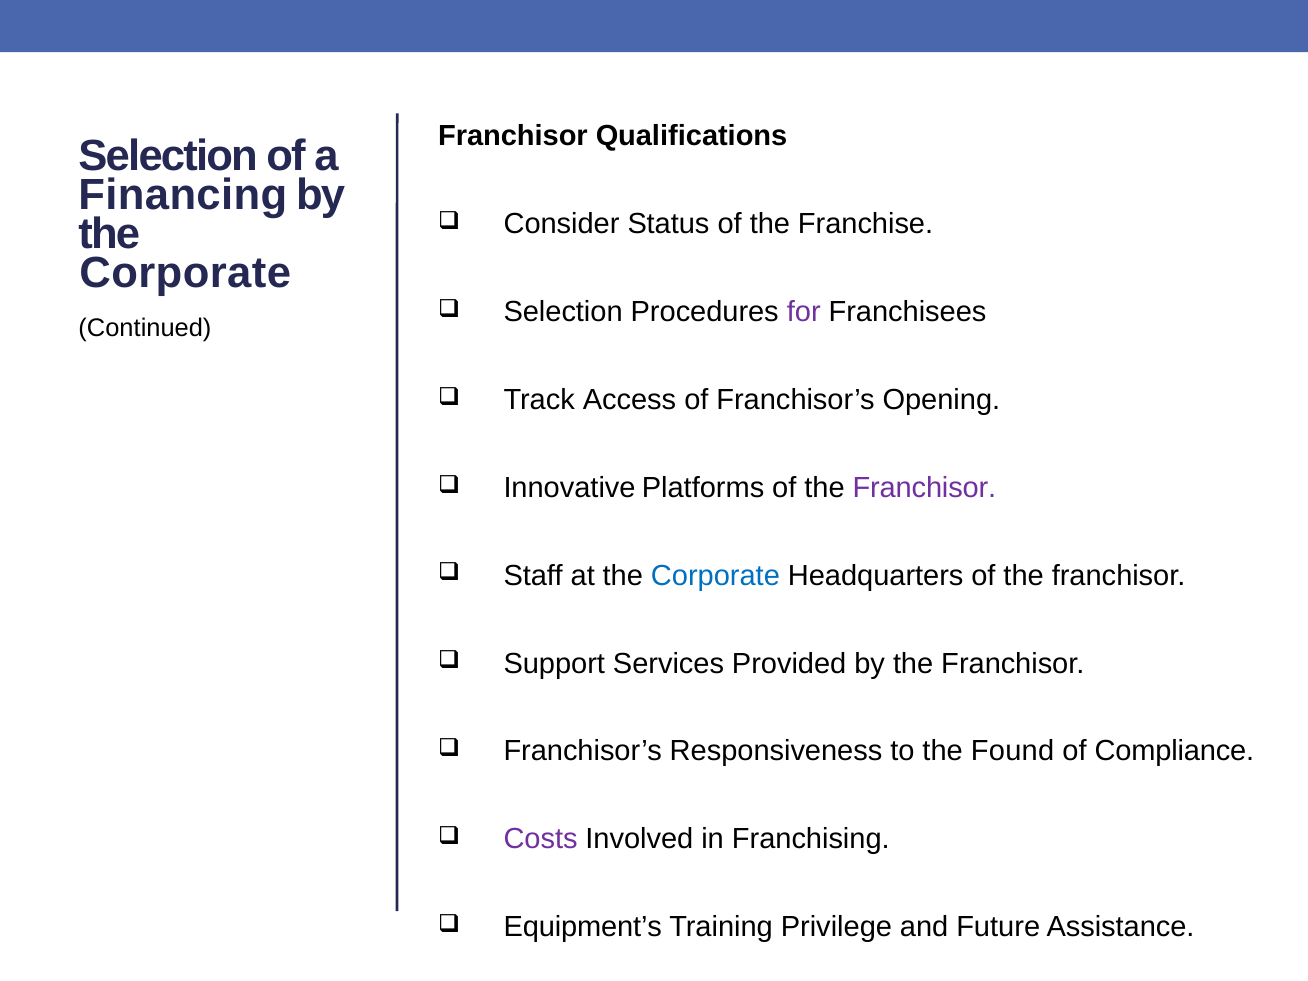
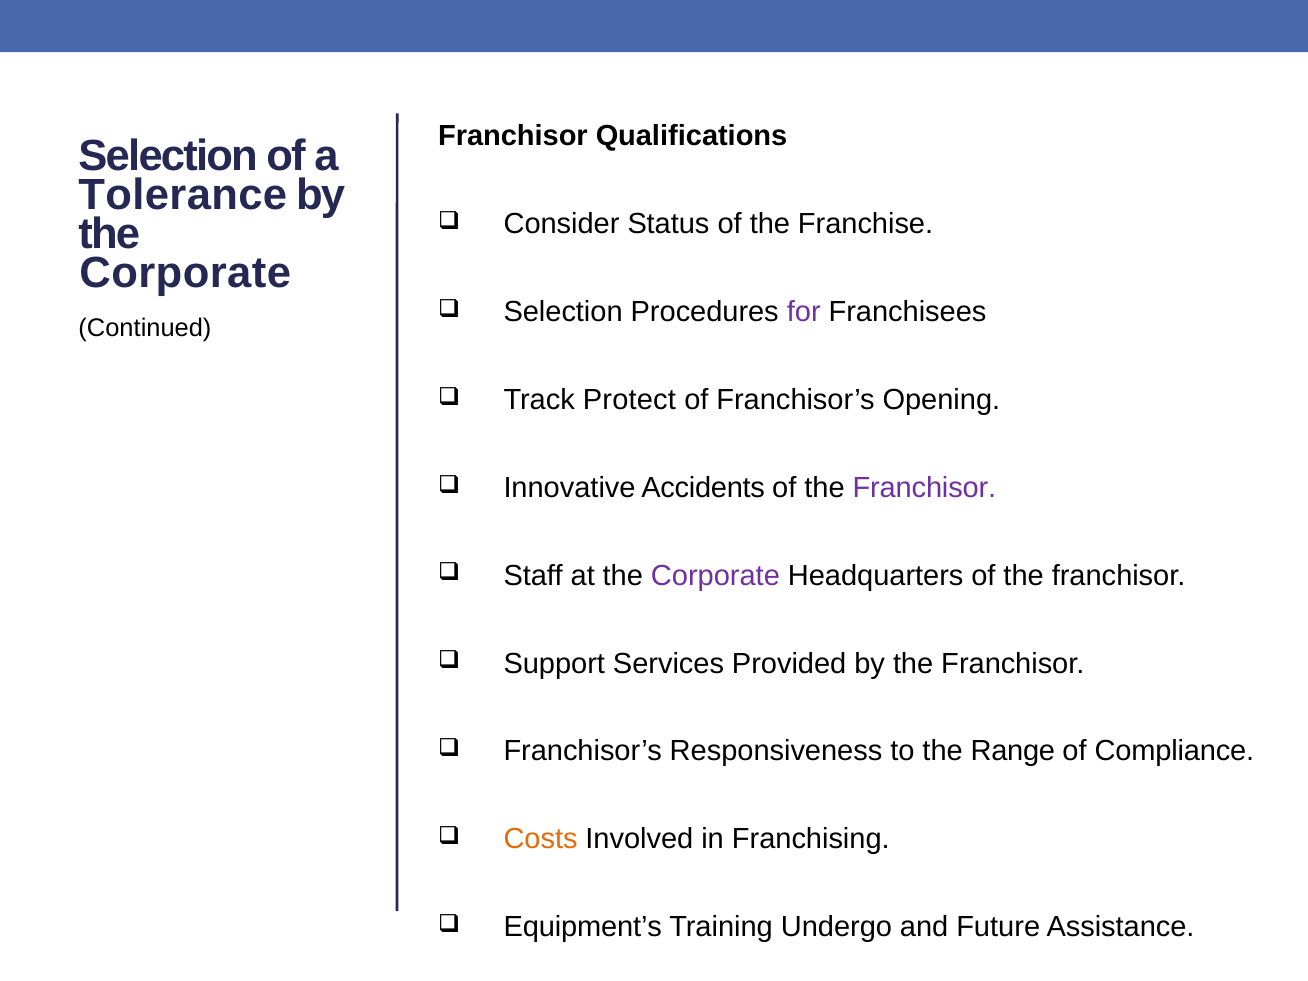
Financing: Financing -> Tolerance (183, 195)
Access: Access -> Protect (629, 400)
Platforms: Platforms -> Accidents (703, 488)
Corporate colour: blue -> purple (715, 576)
Found: Found -> Range (1013, 751)
Costs colour: purple -> orange (541, 839)
Privilege: Privilege -> Undergo (836, 927)
